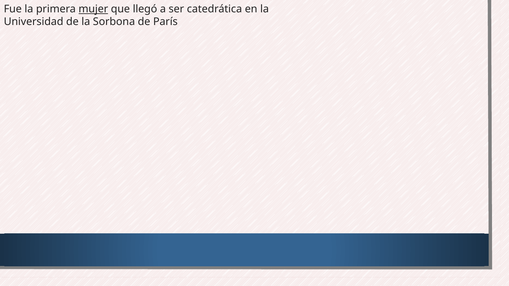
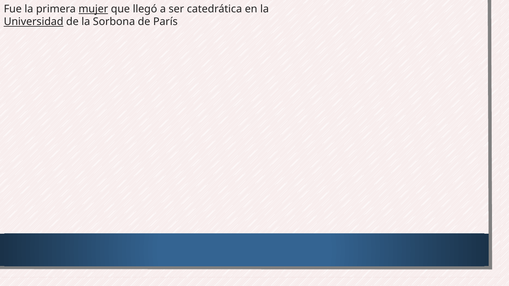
Universidad underline: none -> present (34, 22)
